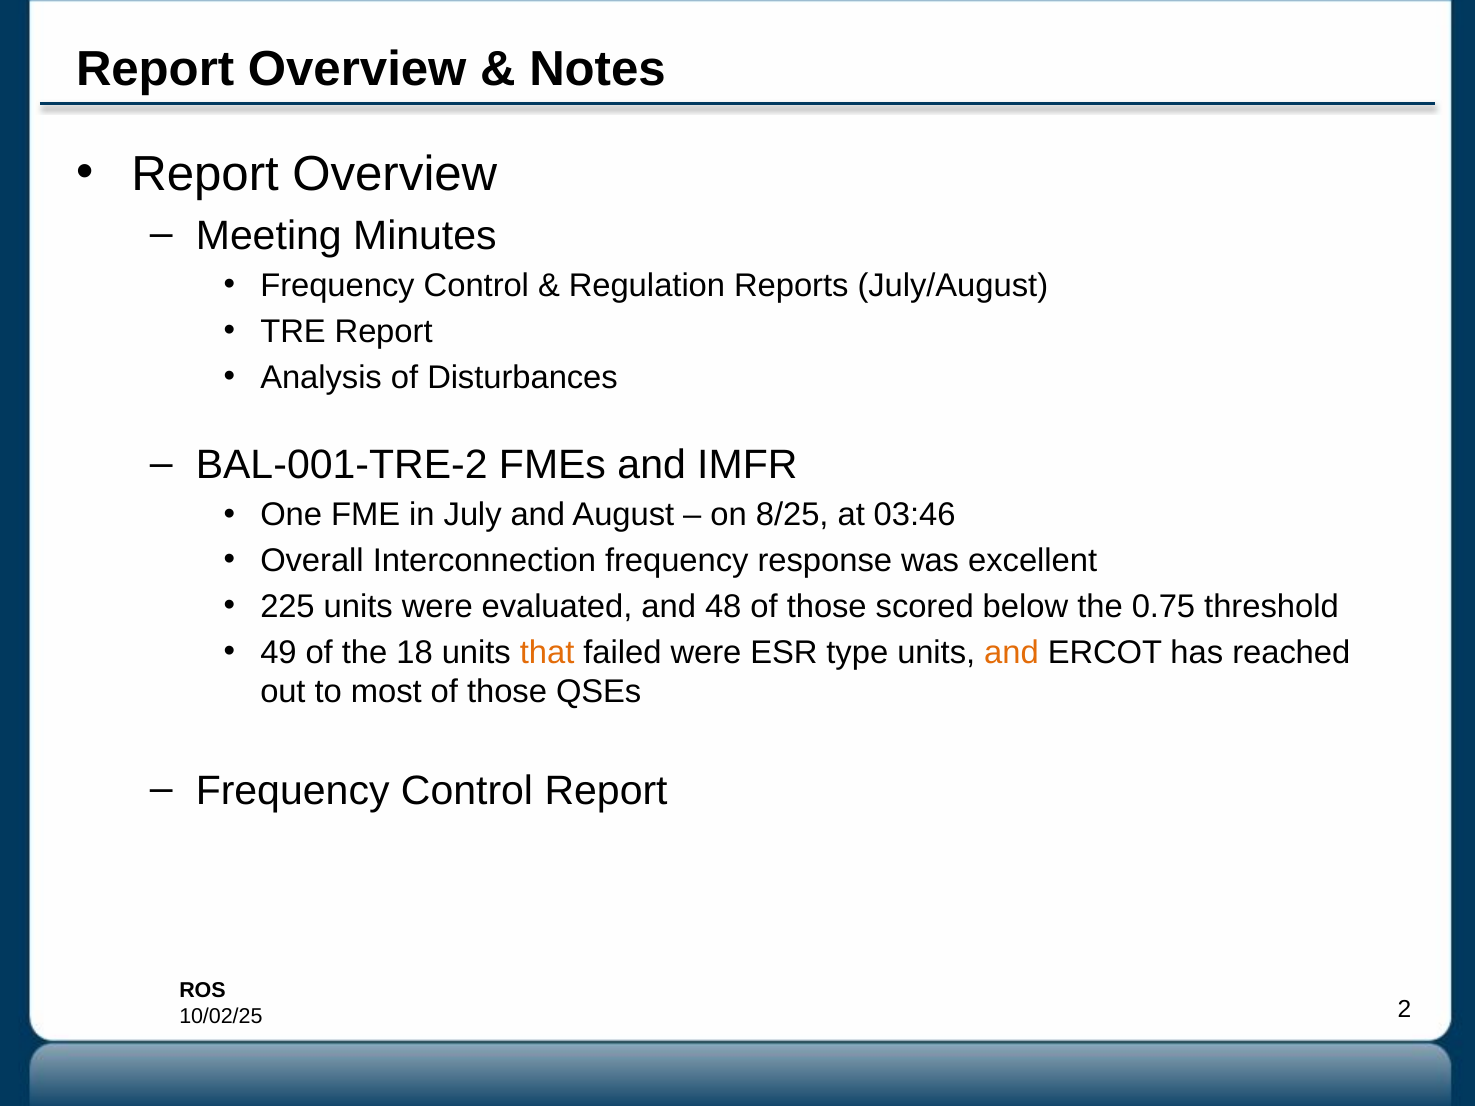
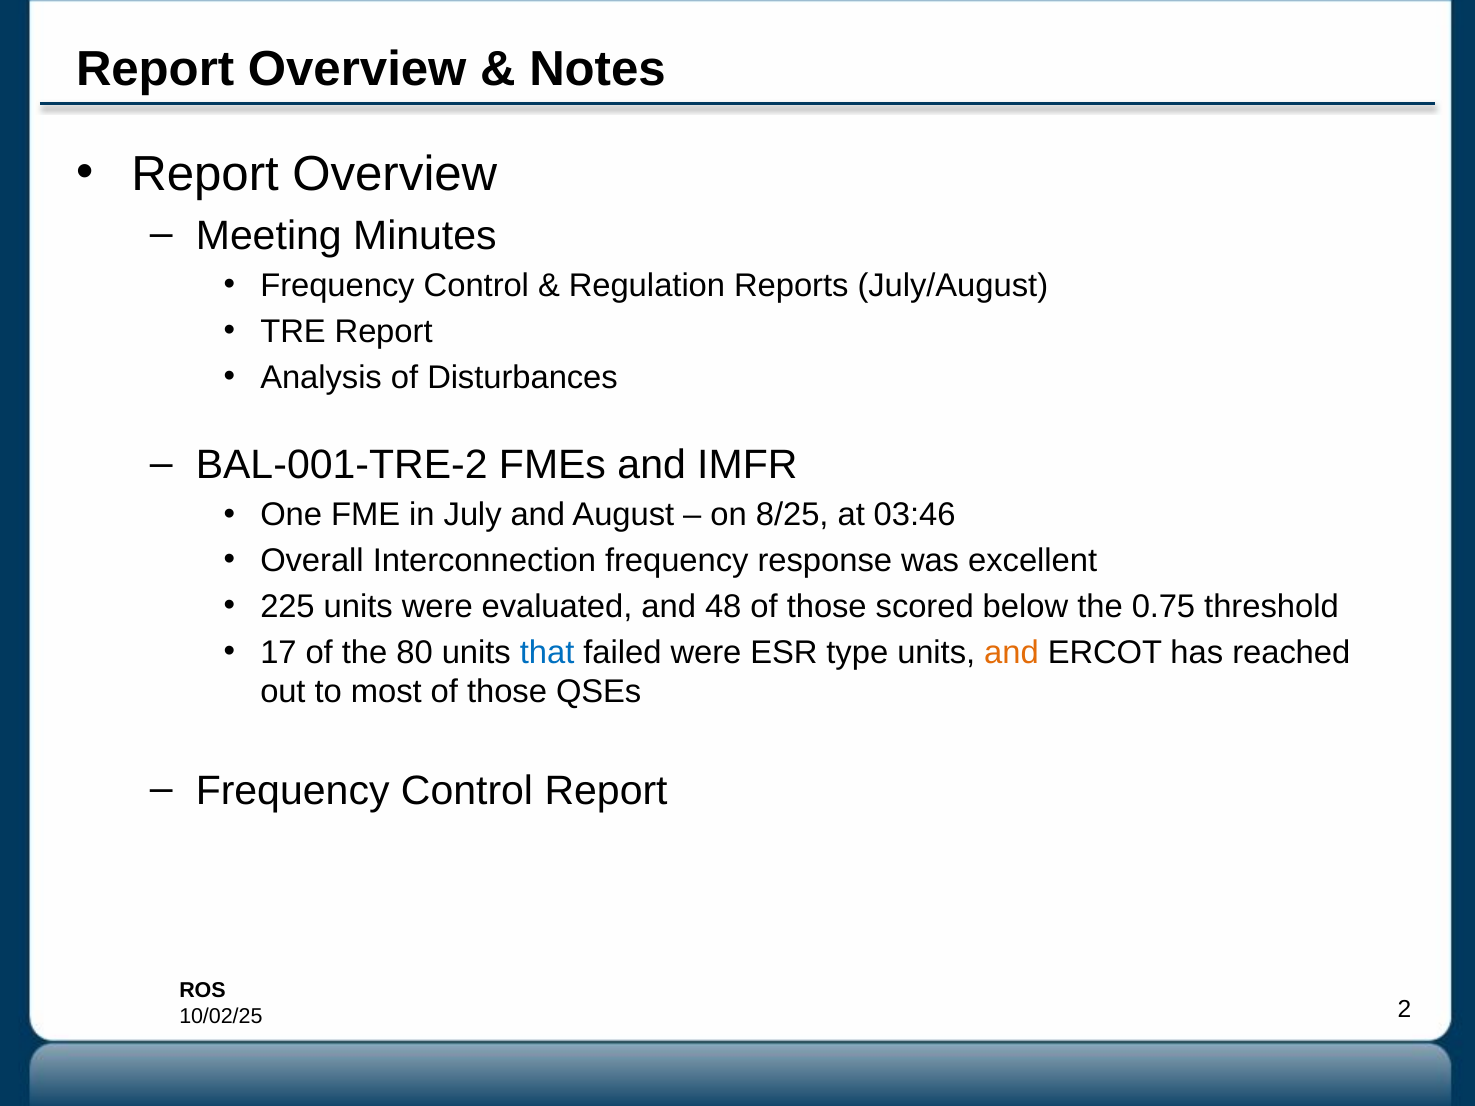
49: 49 -> 17 (279, 653)
18: 18 -> 80 (415, 653)
that colour: orange -> blue (547, 653)
